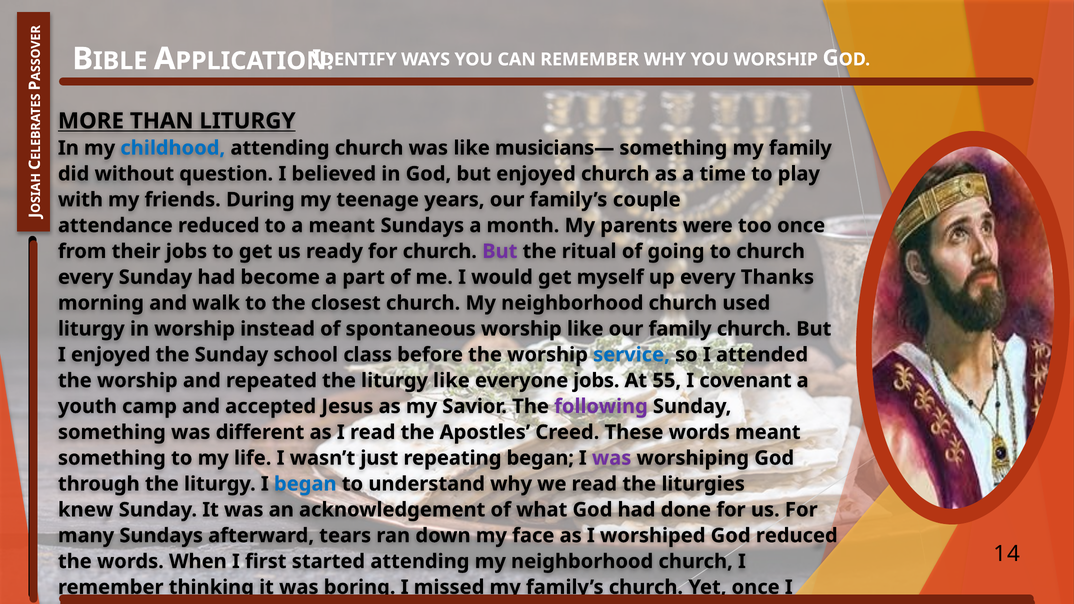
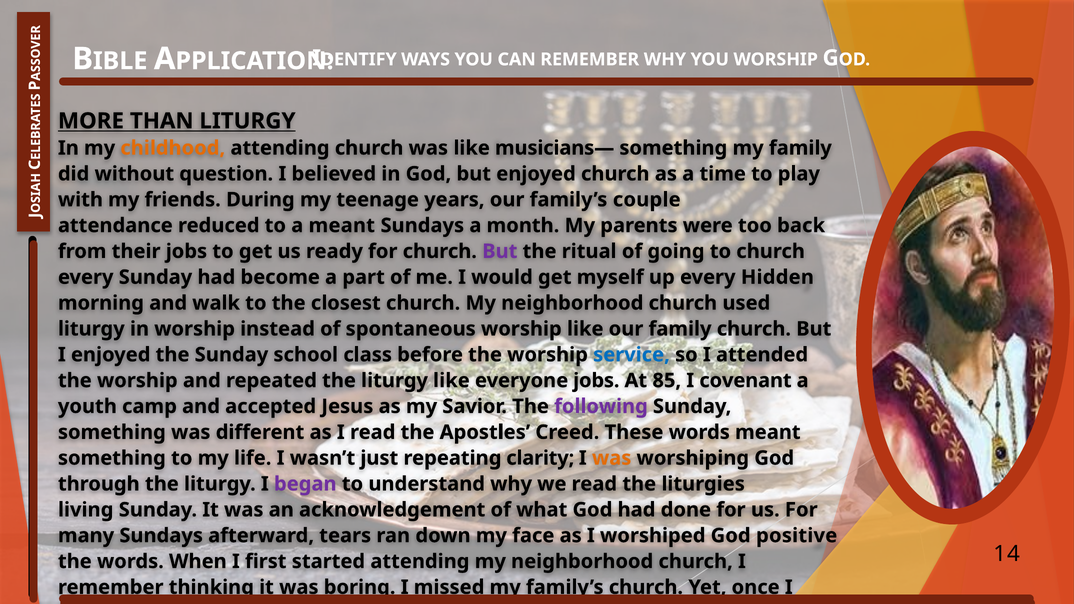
childhood colour: blue -> orange (173, 148)
too once: once -> back (801, 226)
Thanks: Thanks -> Hidden (777, 277)
55: 55 -> 85 (667, 381)
repeating began: began -> clarity (540, 458)
was colour: purple -> orange (612, 458)
began colour: blue -> purple (305, 484)
knew: knew -> living (86, 510)
God reduced: reduced -> positive (797, 536)
